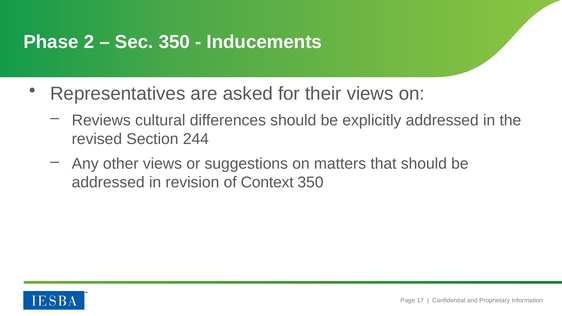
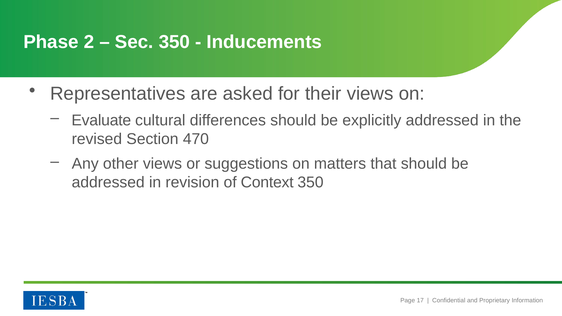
Reviews: Reviews -> Evaluate (101, 120)
244: 244 -> 470 (196, 139)
